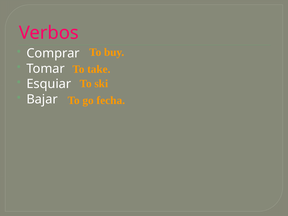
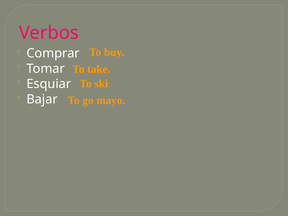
fecha: fecha -> mayo (111, 100)
